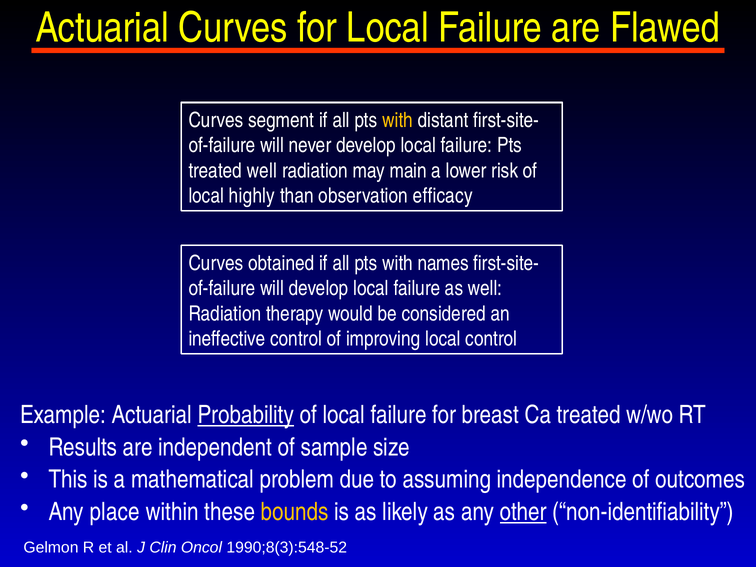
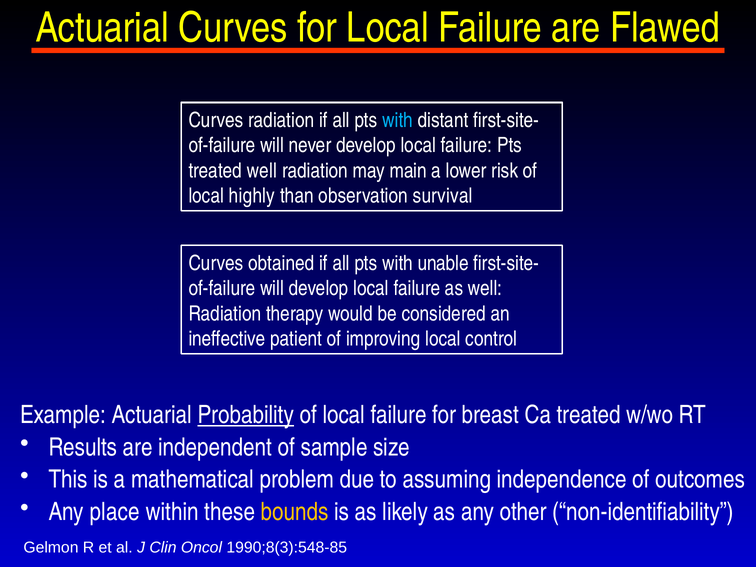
Curves segment: segment -> radiation (281, 120)
with colour: yellow -> light blue (398, 120)
efficacy: efficacy -> survival (443, 196)
names: names -> unable (443, 263)
ineffective control: control -> patient (296, 339)
other underline: present -> none (523, 512)
1990;8(3):548-52: 1990;8(3):548-52 -> 1990;8(3):548-85 (287, 547)
